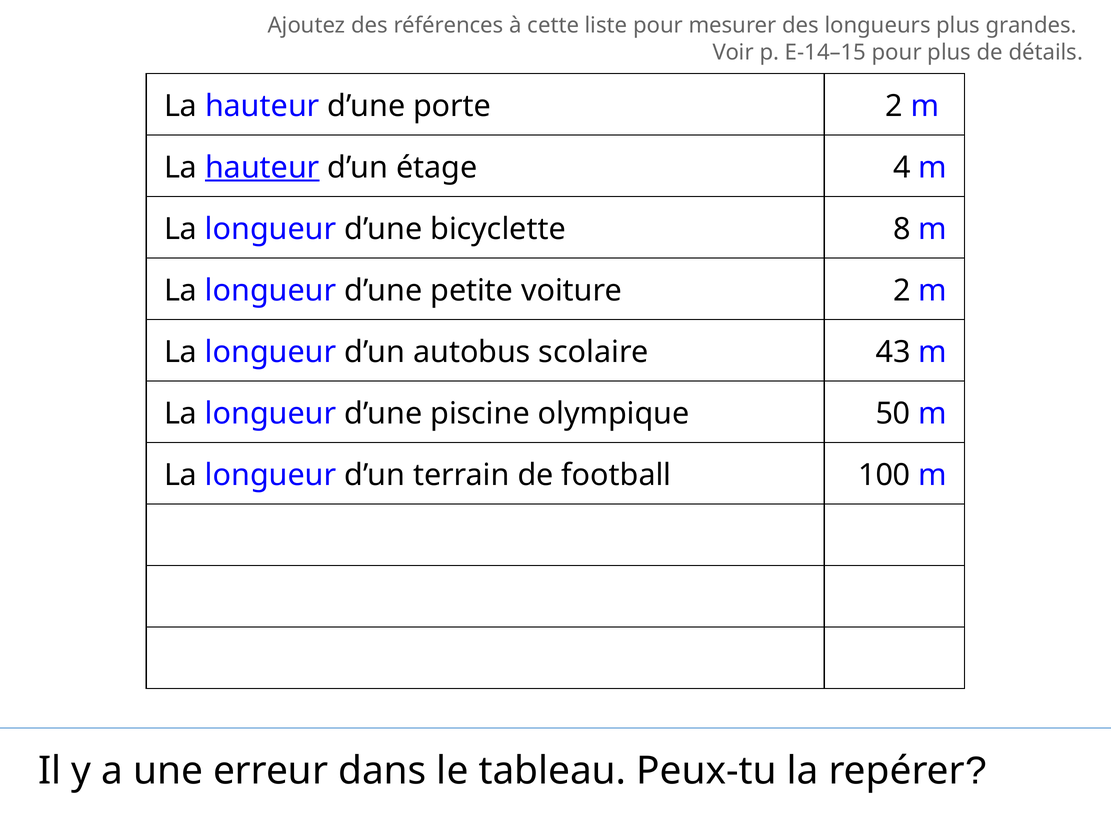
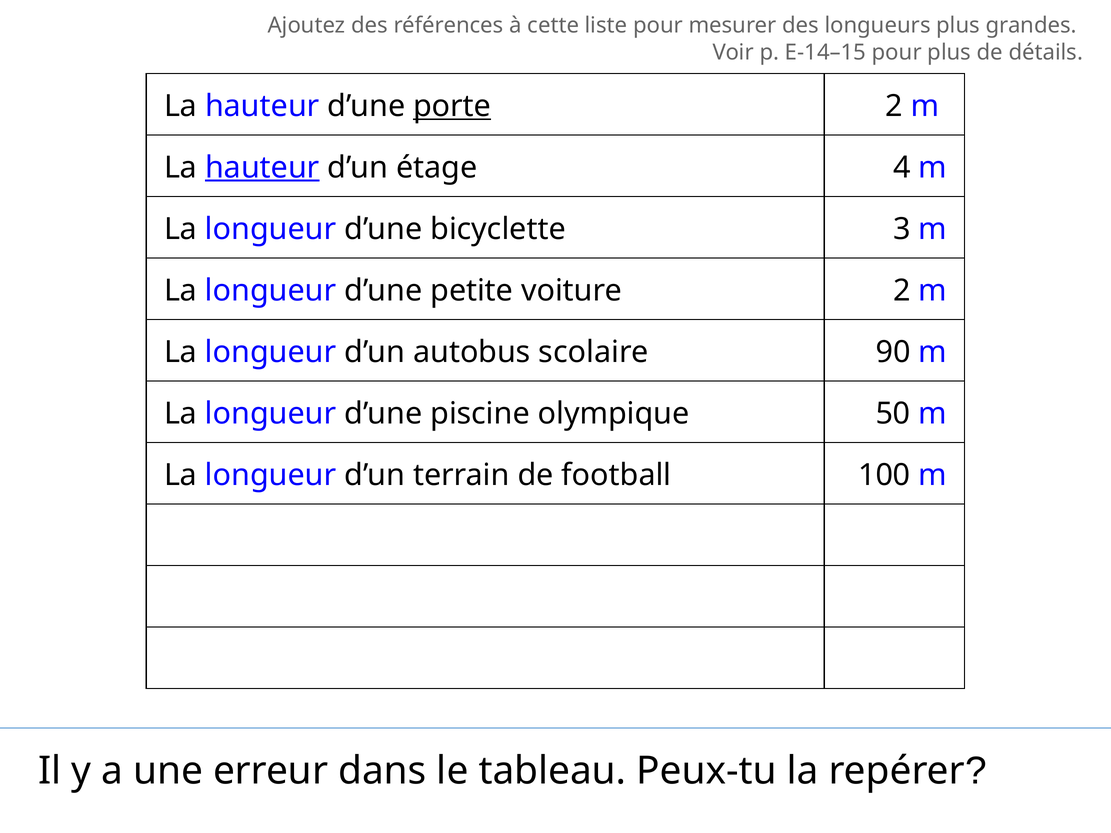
porte underline: none -> present (452, 106)
8: 8 -> 3 (902, 229)
43: 43 -> 90 (893, 352)
